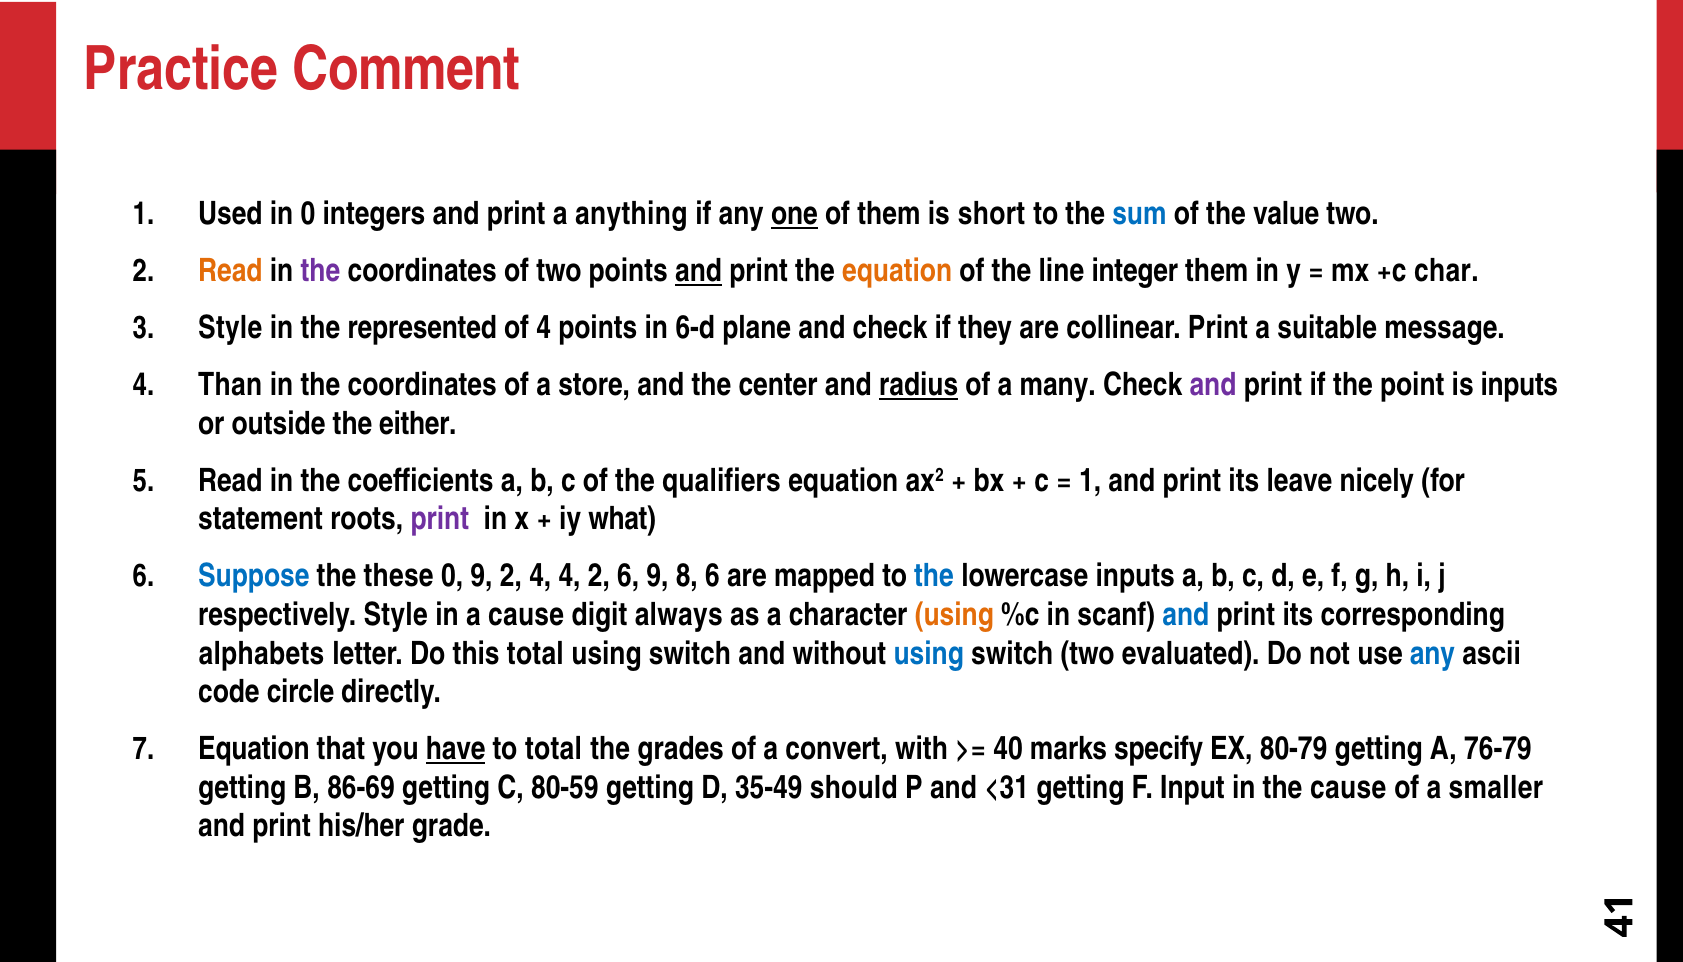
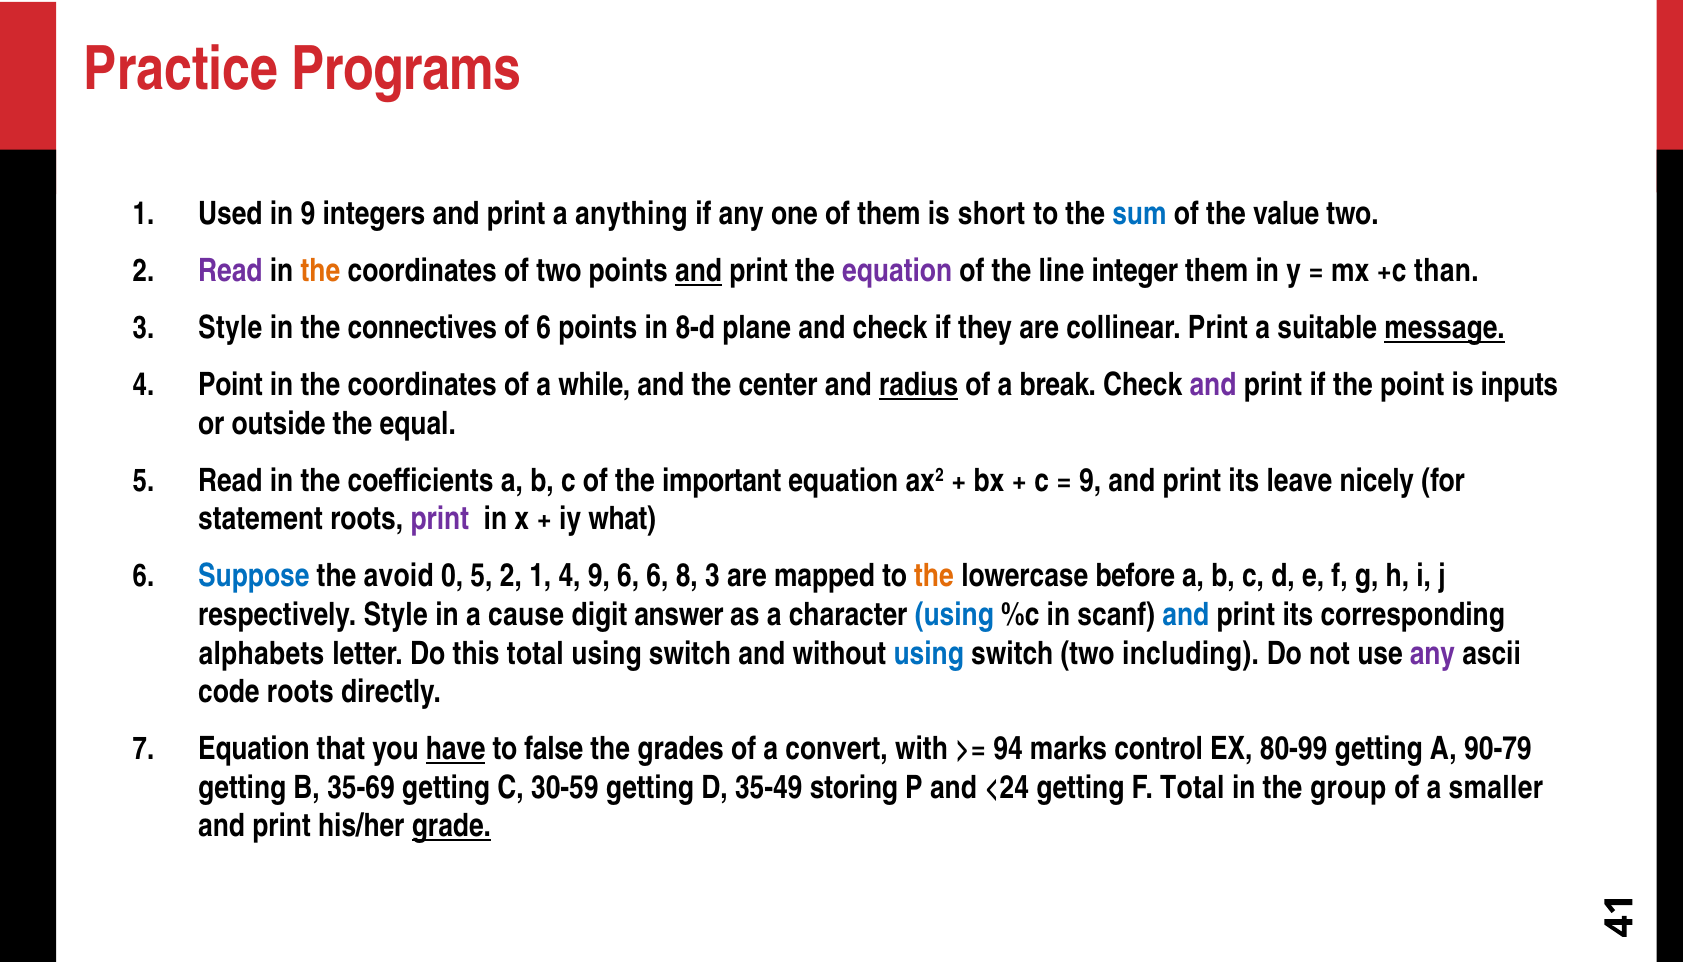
Comment: Comment -> Programs (406, 69)
in 0: 0 -> 9 (308, 214)
one underline: present -> none (794, 214)
Read colour: orange -> purple (230, 271)
the colour: purple -> orange (320, 271)
equation colour: orange -> purple (897, 271)
char: char -> than (1446, 271)
represented: represented -> connectives (422, 328)
of 4: 4 -> 6 (544, 328)
6-d: 6-d -> 8-d (695, 328)
message underline: none -> present (1445, 328)
4 Than: Than -> Point (230, 385)
store: store -> while (594, 385)
many: many -> break (1058, 385)
either: either -> equal (418, 423)
qualifiers: qualifiers -> important (722, 480)
1: 1 -> 9 (1090, 480)
these: these -> avoid (399, 576)
0 9: 9 -> 5 (482, 576)
2 4: 4 -> 1 (540, 576)
4 2: 2 -> 9 (599, 576)
6 9: 9 -> 6 (657, 576)
8 6: 6 -> 3 (712, 576)
the colour: blue -> orange (934, 576)
lowercase inputs: inputs -> before (1135, 576)
always: always -> answer (679, 615)
using colour: orange -> blue (954, 615)
evaluated: evaluated -> including (1190, 653)
any colour: blue -> purple (1433, 653)
code circle: circle -> roots (300, 692)
to total: total -> false (554, 749)
40: 40 -> 94 (1008, 749)
specify: specify -> control (1159, 749)
80-79: 80-79 -> 80-99 (1294, 749)
76-79: 76-79 -> 90-79 (1498, 749)
86-69: 86-69 -> 35-69 (361, 787)
80-59: 80-59 -> 30-59 (565, 787)
should: should -> storing (854, 787)
<31: <31 -> <24 (1007, 787)
F Input: Input -> Total (1192, 787)
the cause: cause -> group (1348, 787)
grade underline: none -> present (451, 826)
